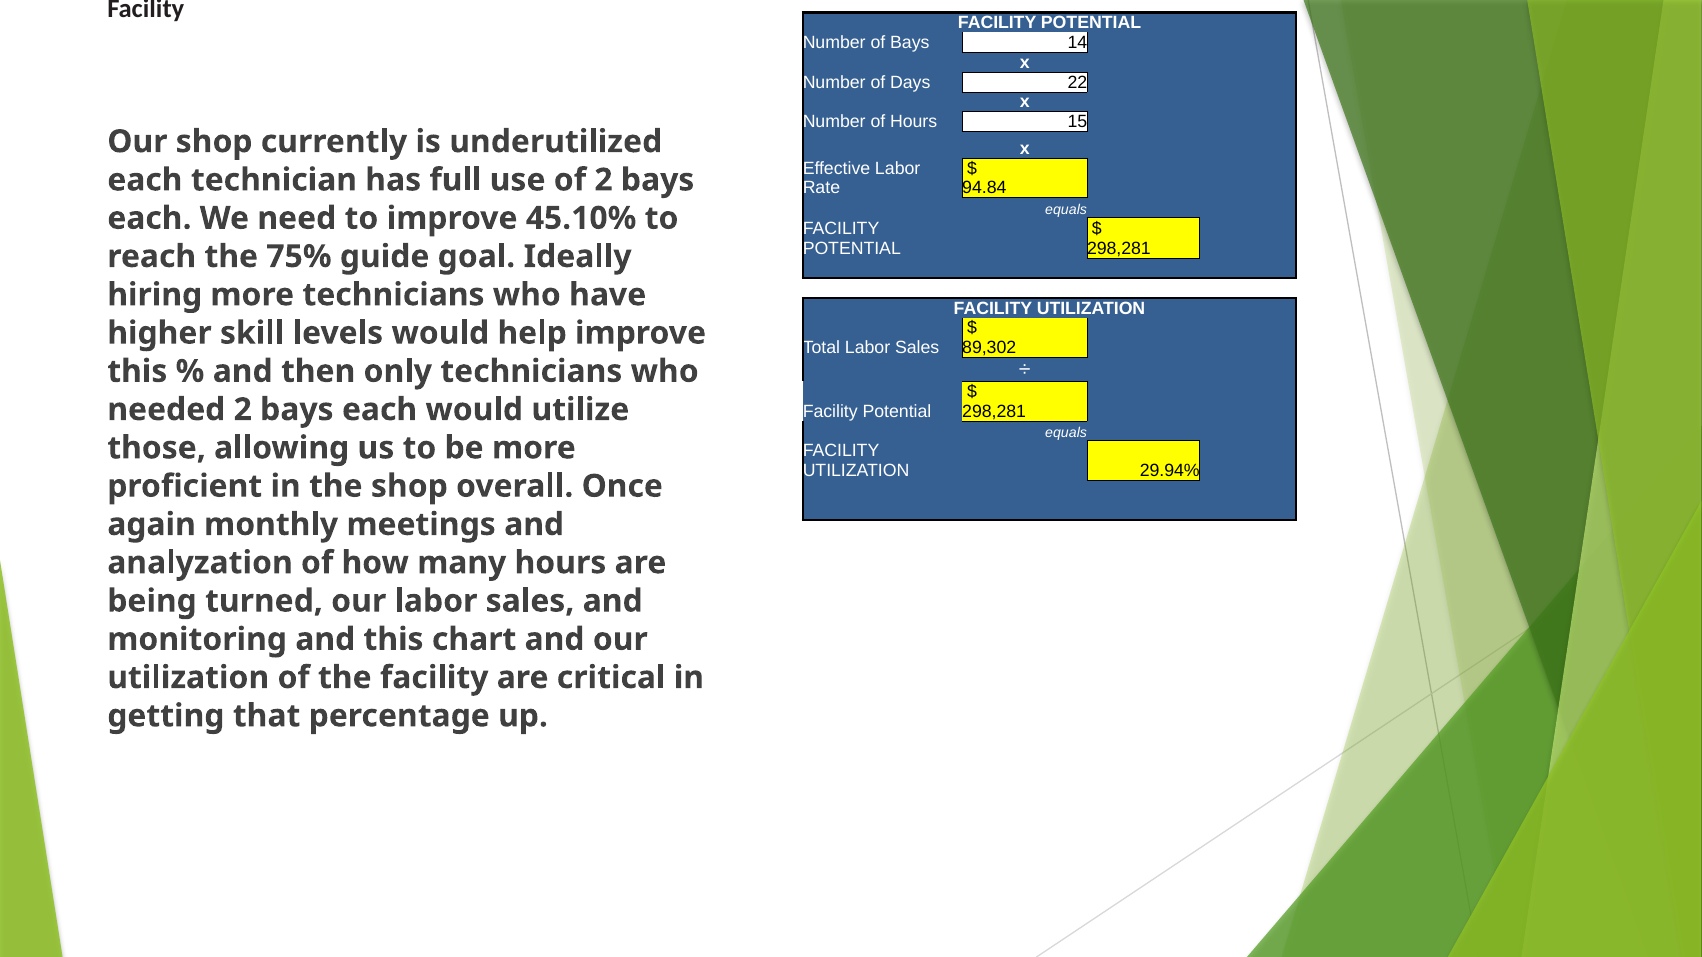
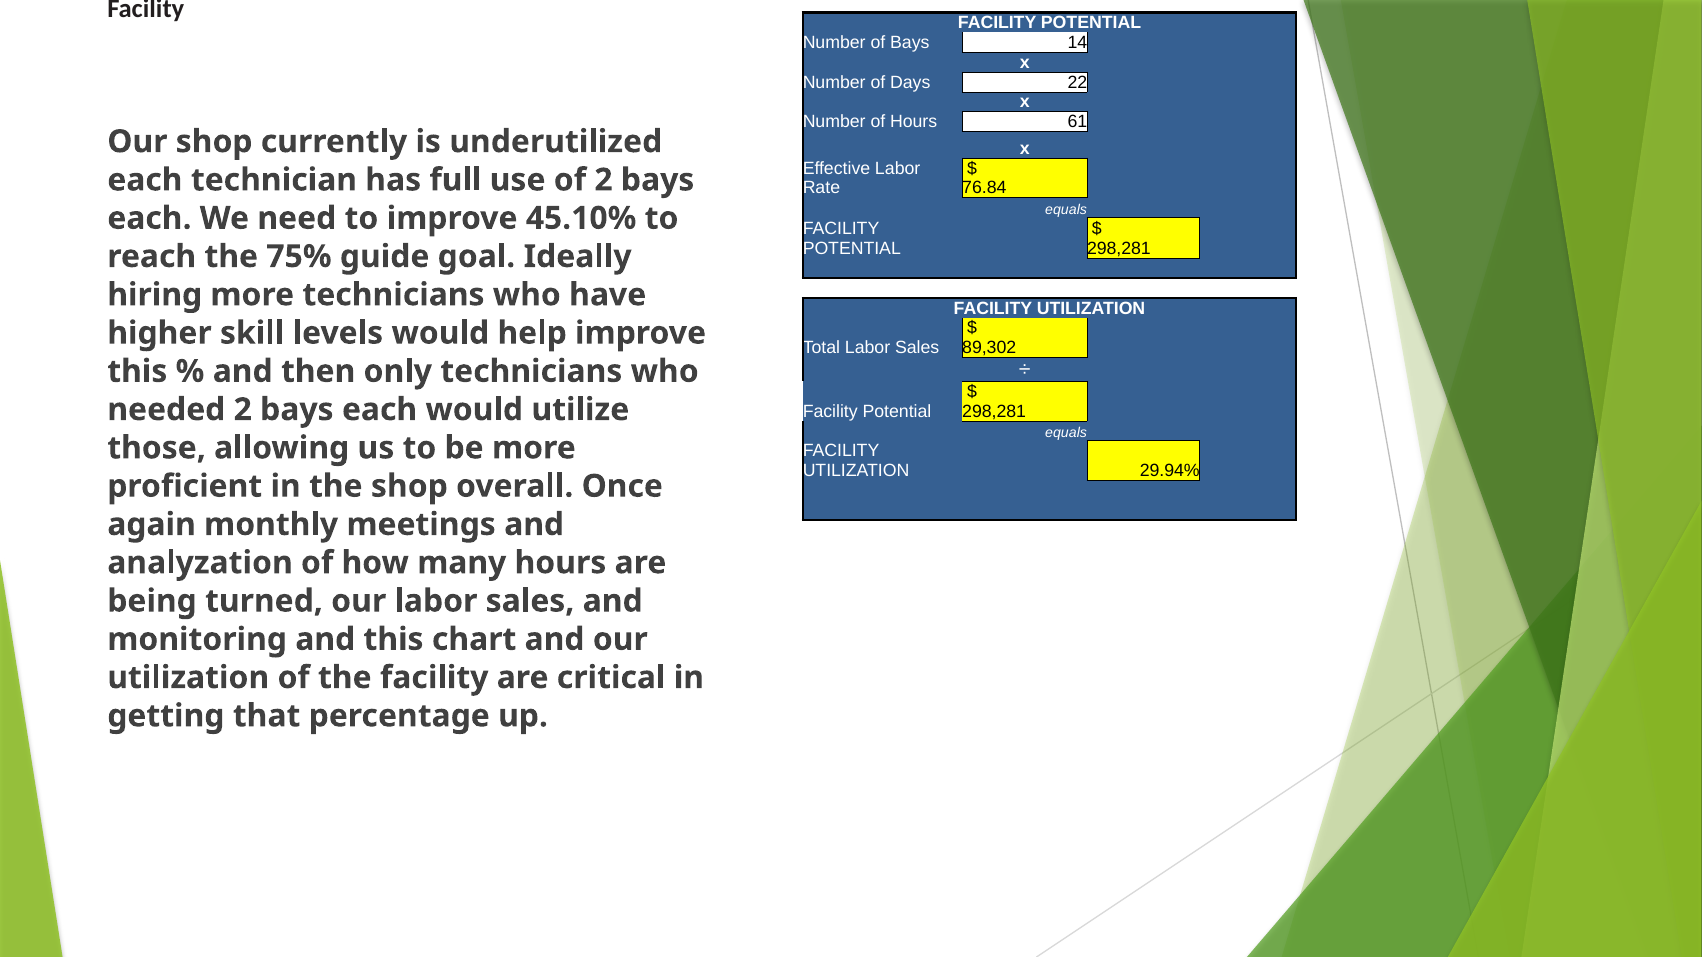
15: 15 -> 61 (1077, 122)
94.84: 94.84 -> 76.84 (984, 188)
